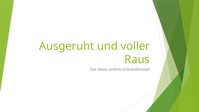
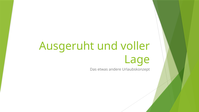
Raus: Raus -> Lage (137, 59)
